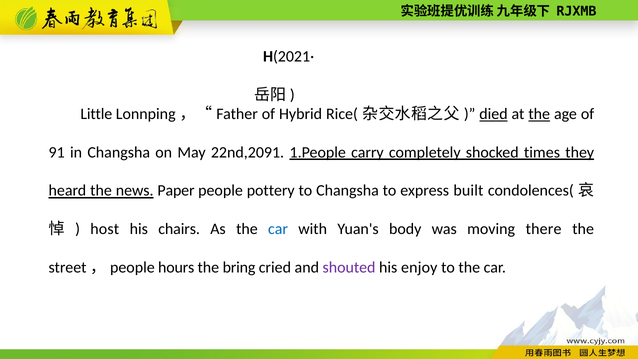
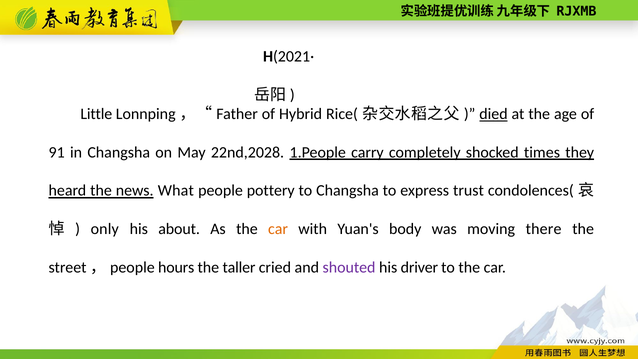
the underline: present -> none (539, 114)
22nd,2091: 22nd,2091 -> 22nd,2028 (248, 152)
Paper: Paper -> What (176, 191)
built: built -> trust (469, 191)
host: host -> only (105, 229)
chairs: chairs -> about (179, 229)
car colour: blue -> orange (278, 229)
bring: bring -> taller (239, 267)
enjoy: enjoy -> driver (419, 267)
